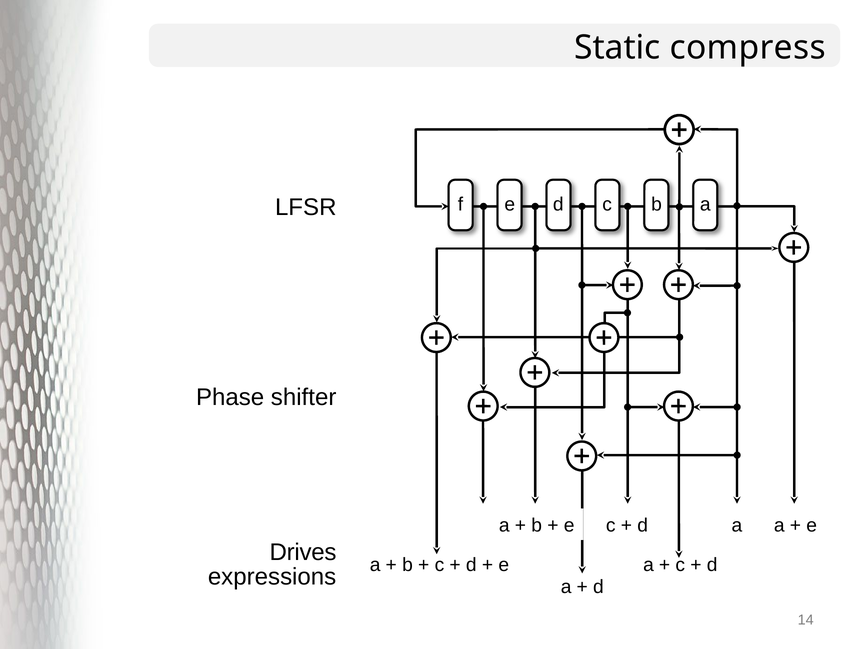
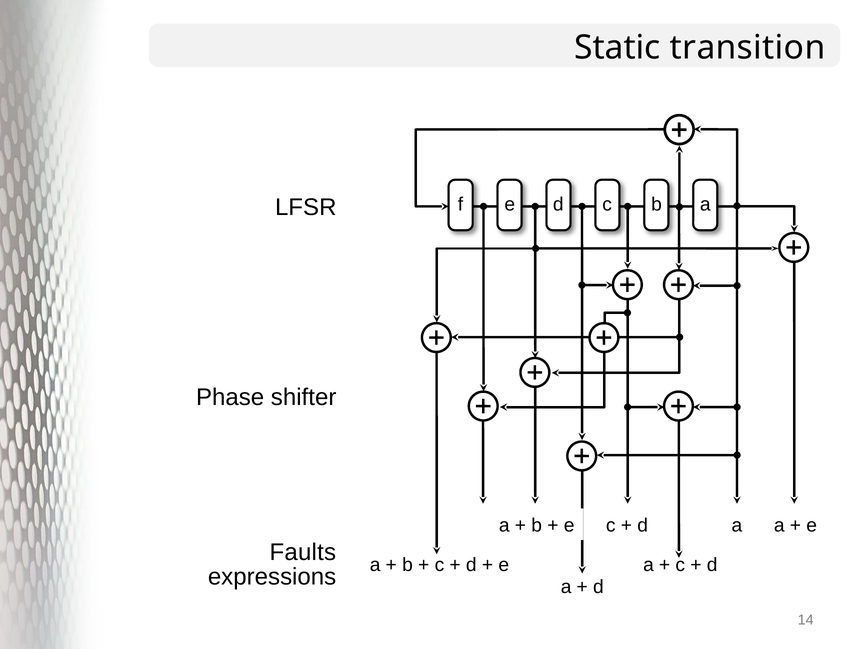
compress: compress -> transition (748, 48)
Drives: Drives -> Faults (303, 552)
